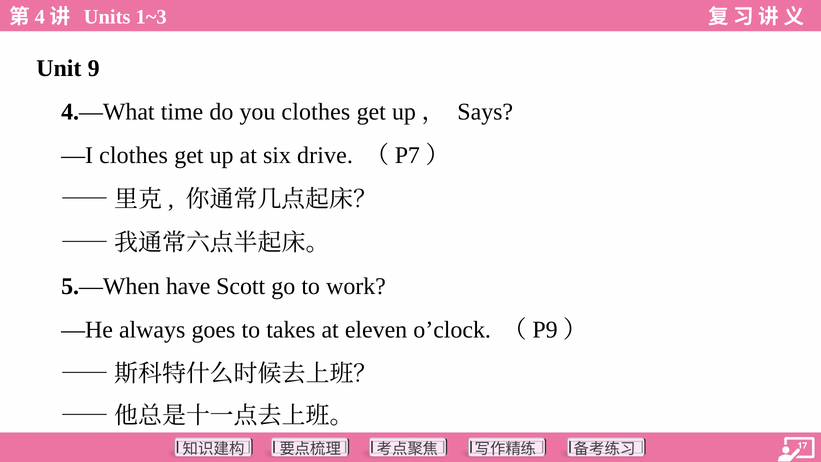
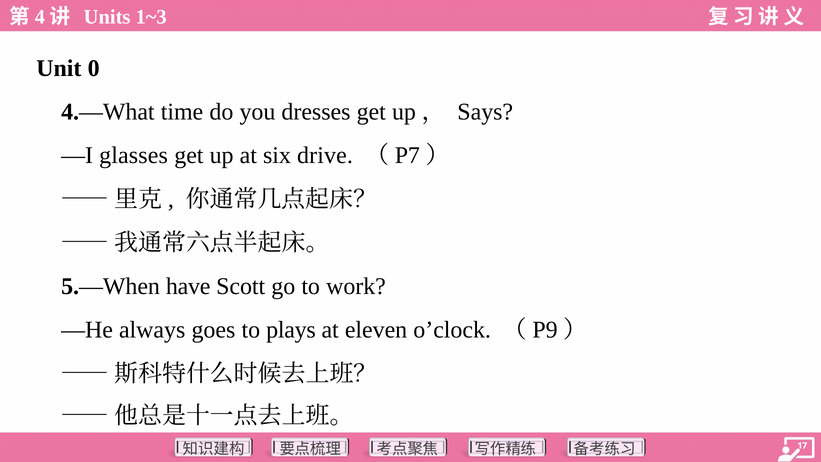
9: 9 -> 0 (94, 68)
you clothes: clothes -> dresses (316, 112)
—I clothes: clothes -> glasses (134, 155)
takes: takes -> plays (291, 330)
